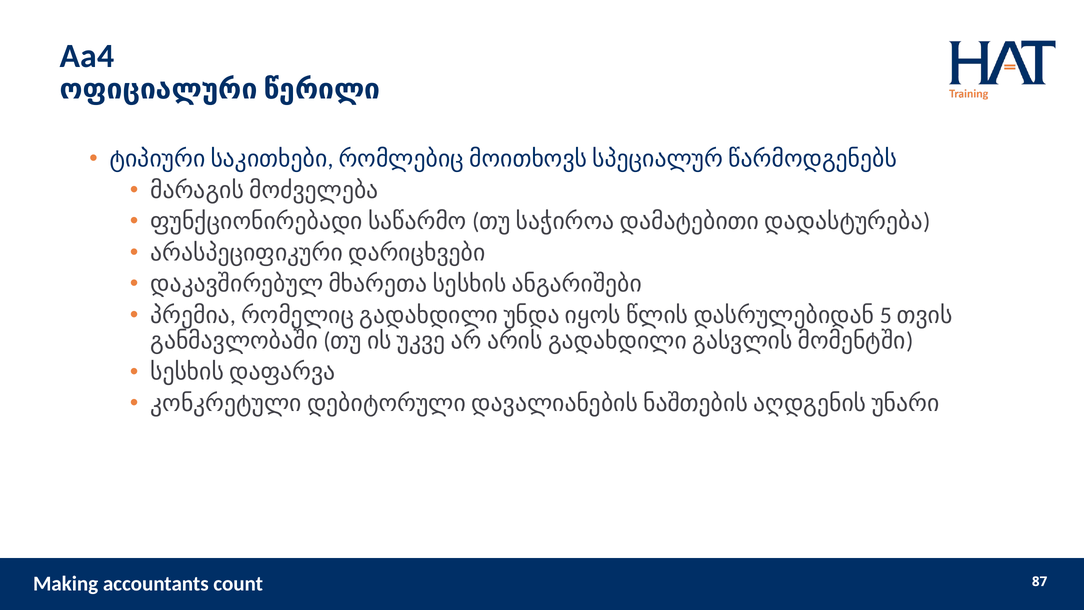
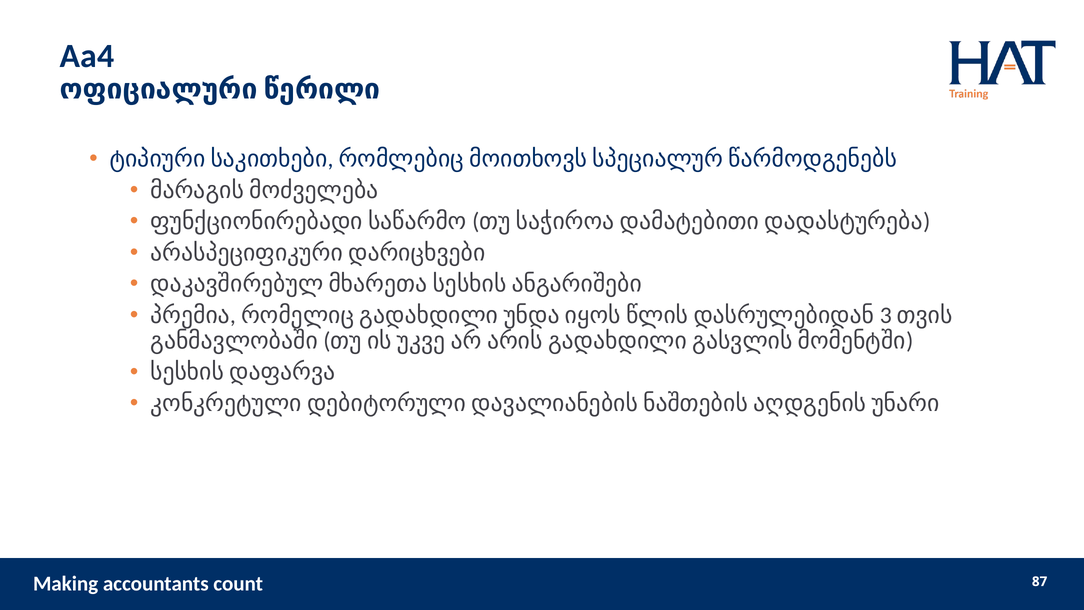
5: 5 -> 3 (886, 315)
